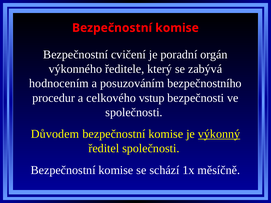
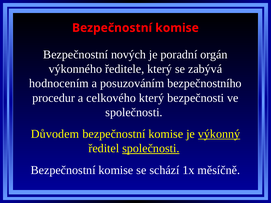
cvičení: cvičení -> nových (128, 55)
celkového vstup: vstup -> který (151, 98)
společnosti underline: none -> present (151, 149)
